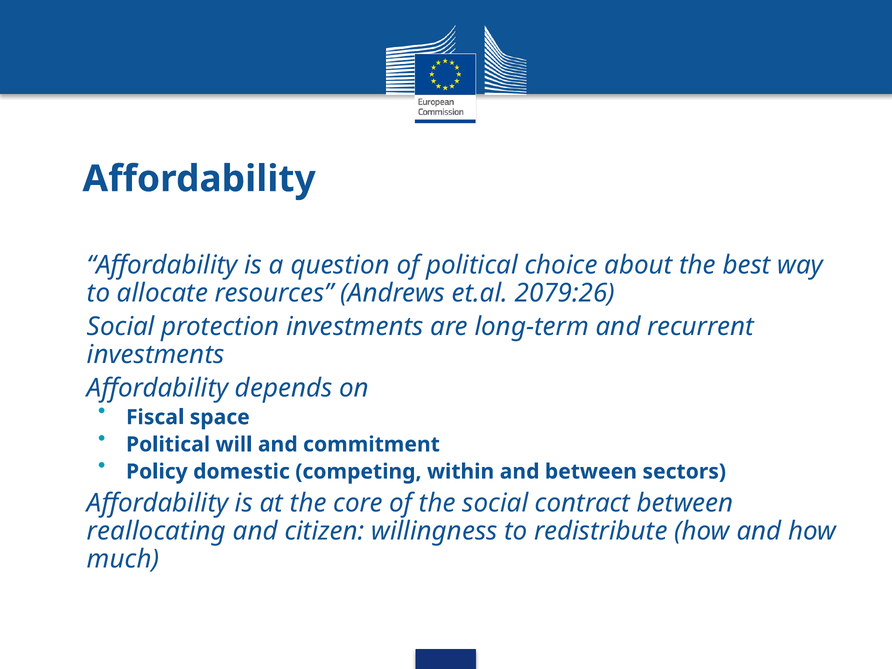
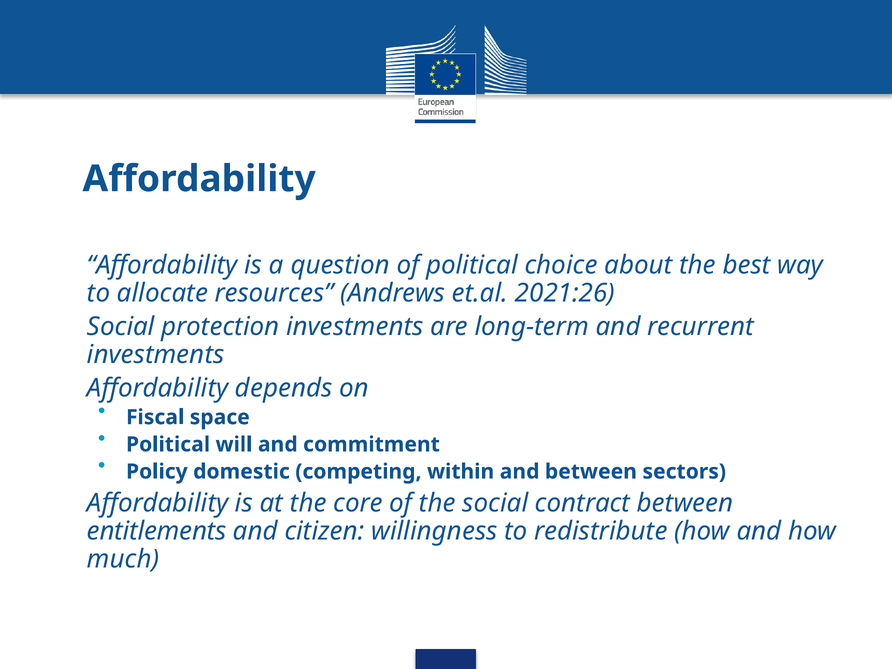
2079:26: 2079:26 -> 2021:26 (565, 293)
reallocating: reallocating -> entitlements (157, 531)
